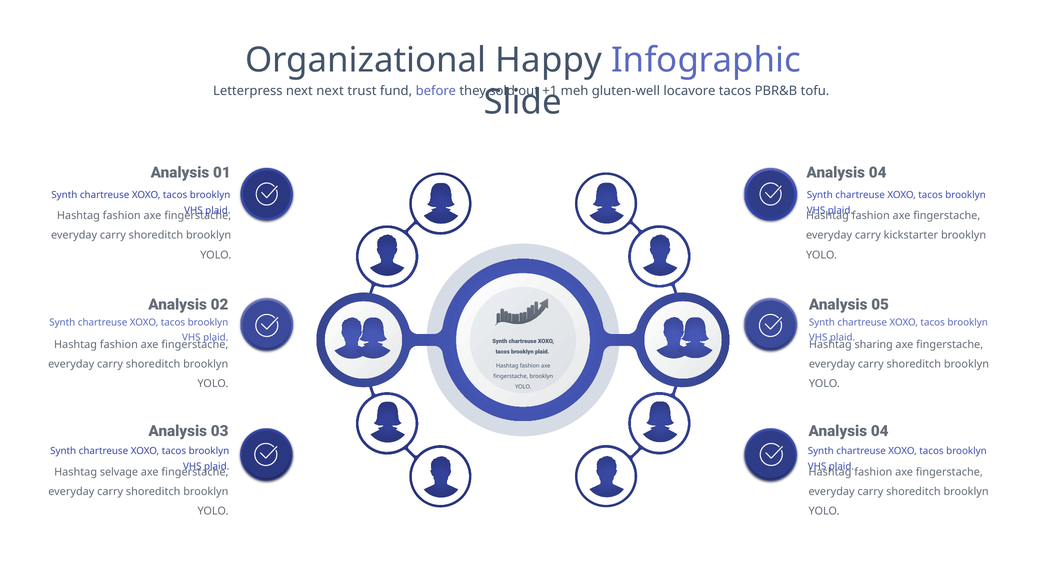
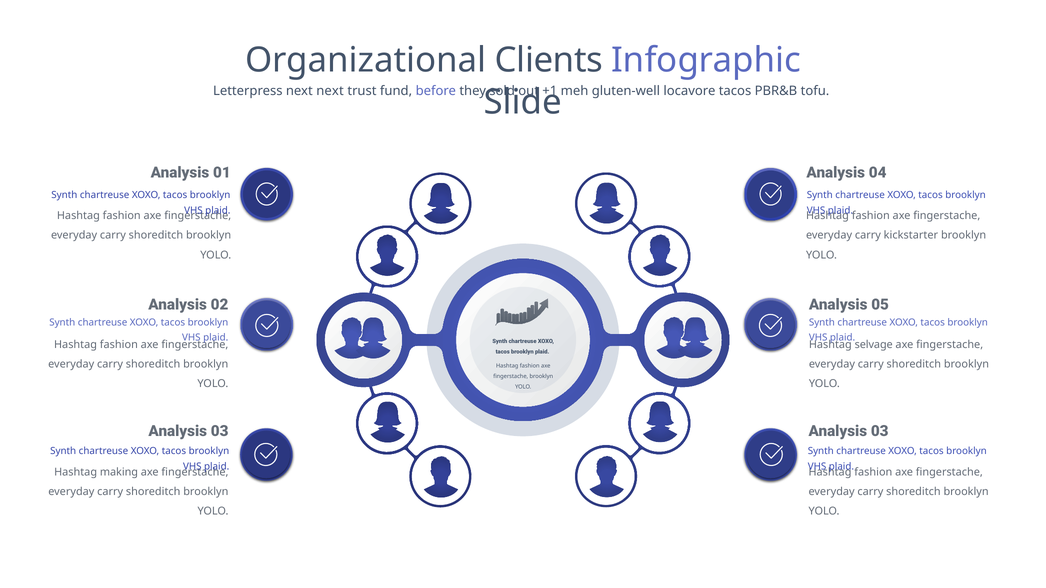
Happy: Happy -> Clients (549, 60)
sharing: sharing -> selvage (874, 345)
04: 04 -> 03 (880, 432)
selvage: selvage -> making (119, 472)
